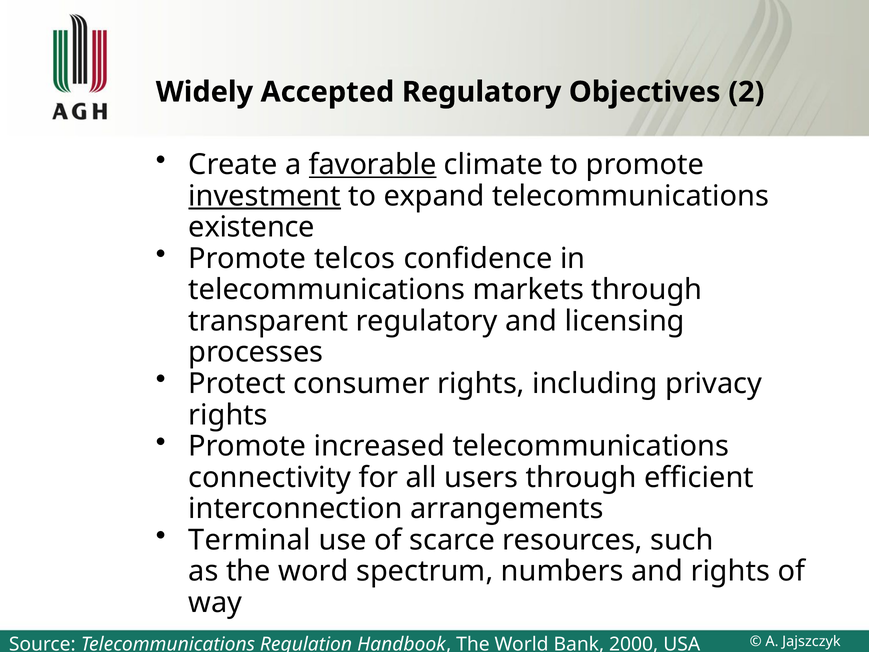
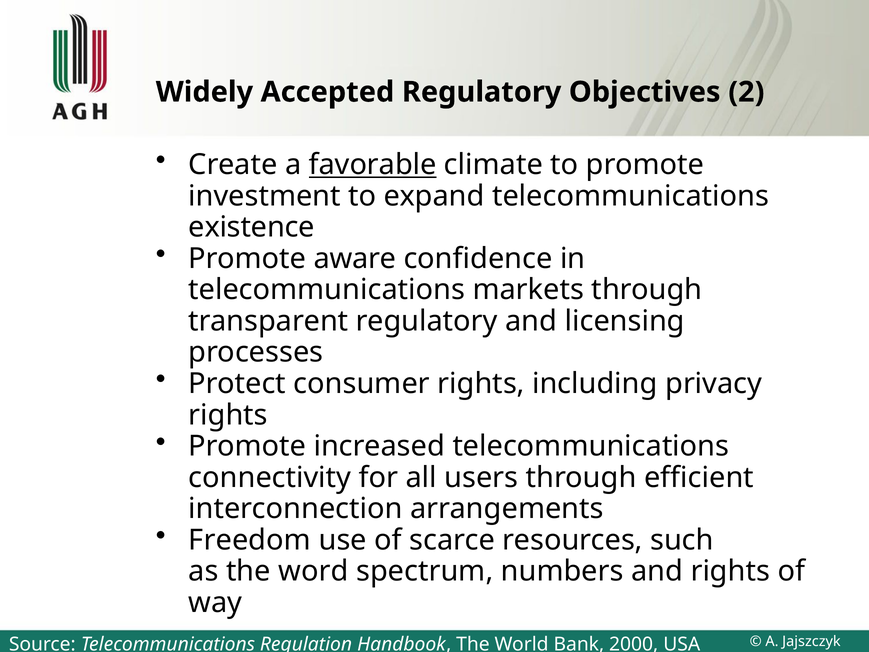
investment underline: present -> none (265, 196)
telcos: telcos -> aware (355, 258)
Terminal: Terminal -> Freedom (250, 540)
